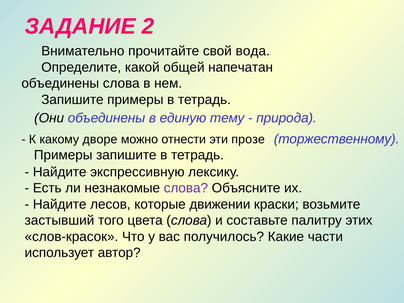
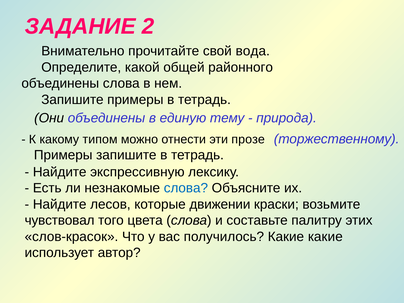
напечатан: напечатан -> районного (241, 67)
дворе: дворе -> типом (100, 139)
слова colour: purple -> blue (186, 188)
застывший: застывший -> чувствовал (60, 221)
Какие части: части -> какие (325, 237)
